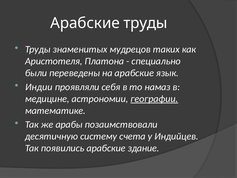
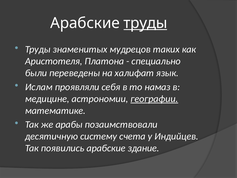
труды underline: none -> present (145, 23)
на арабские: арабские -> халифат (134, 73)
Индии: Индии -> Ислам (39, 87)
